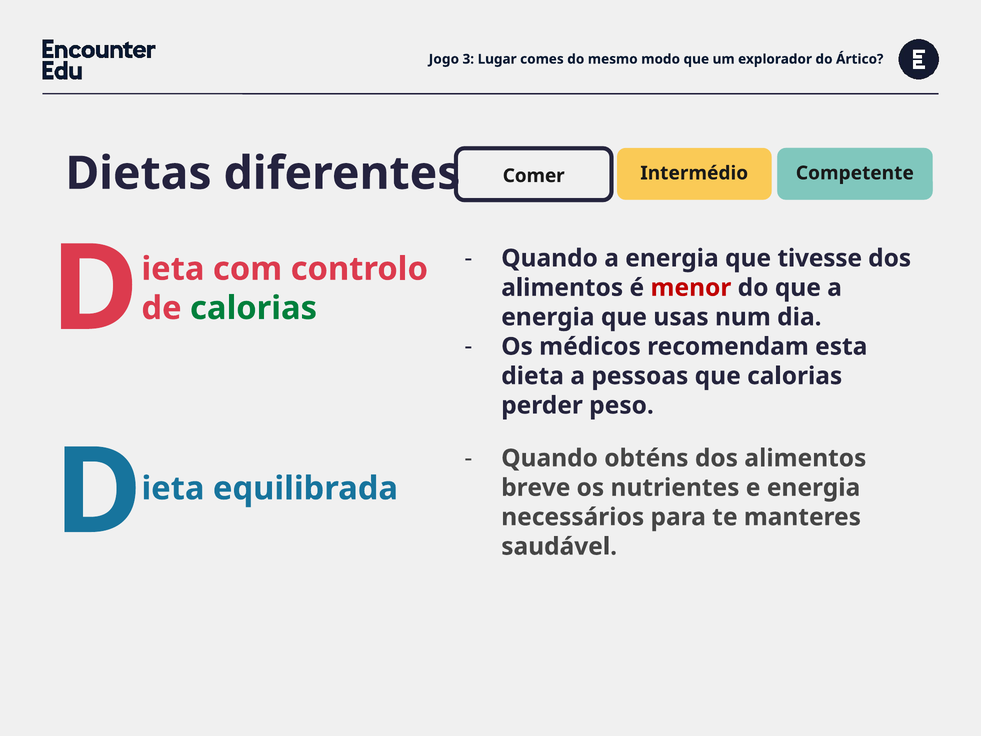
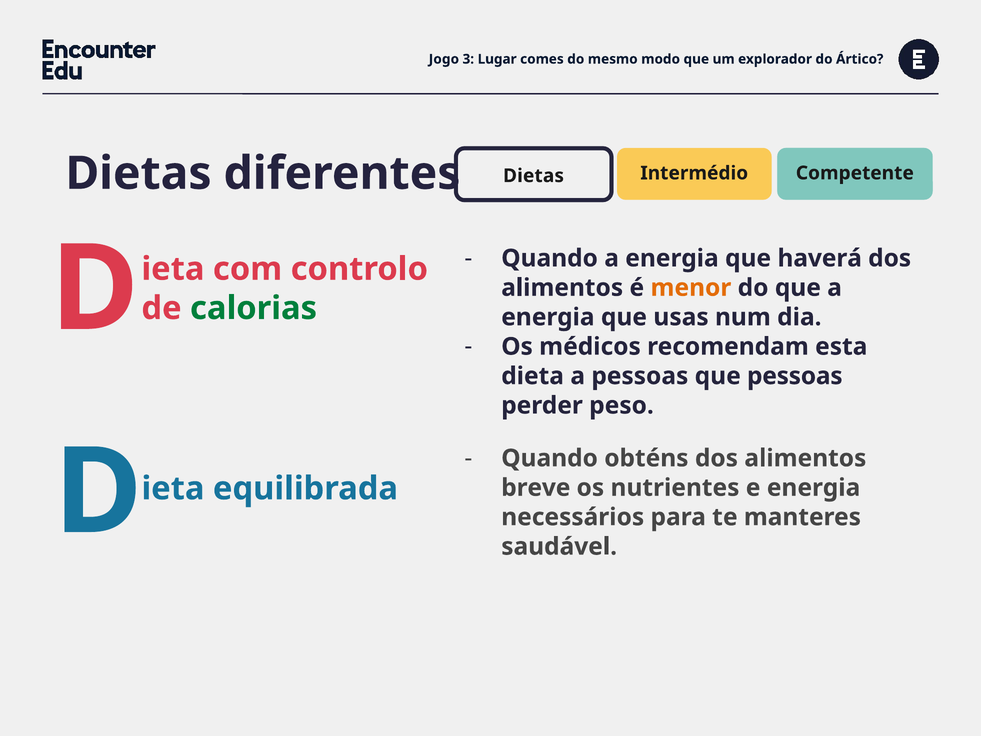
Comer: Comer -> Dietas (533, 176)
tivesse: tivesse -> haverá (820, 258)
menor colour: red -> orange (691, 288)
que calorias: calorias -> pessoas (795, 376)
